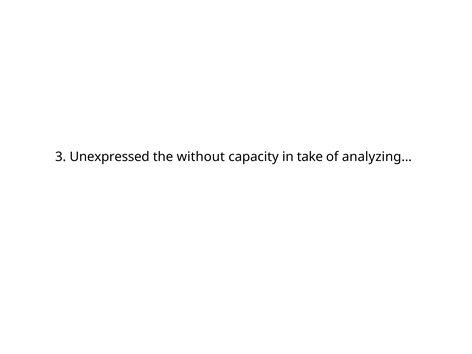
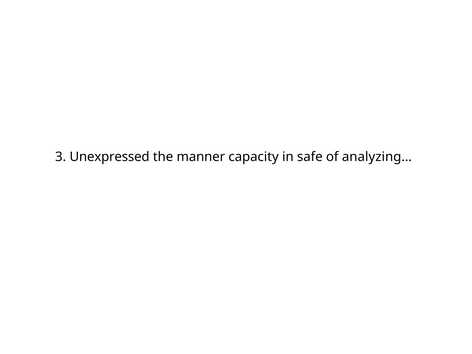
without: without -> manner (201, 157)
take: take -> safe (310, 157)
